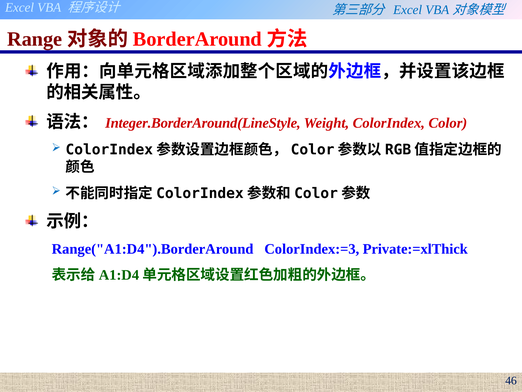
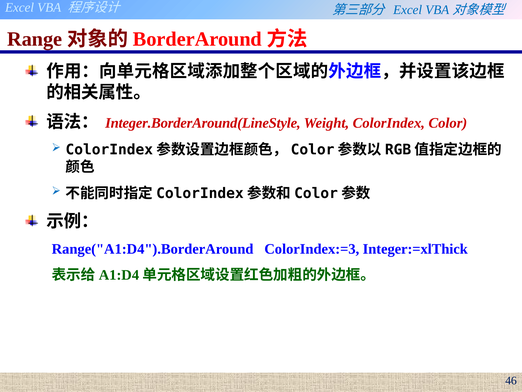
Private:=xlThick: Private:=xlThick -> Integer:=xlThick (415, 249)
